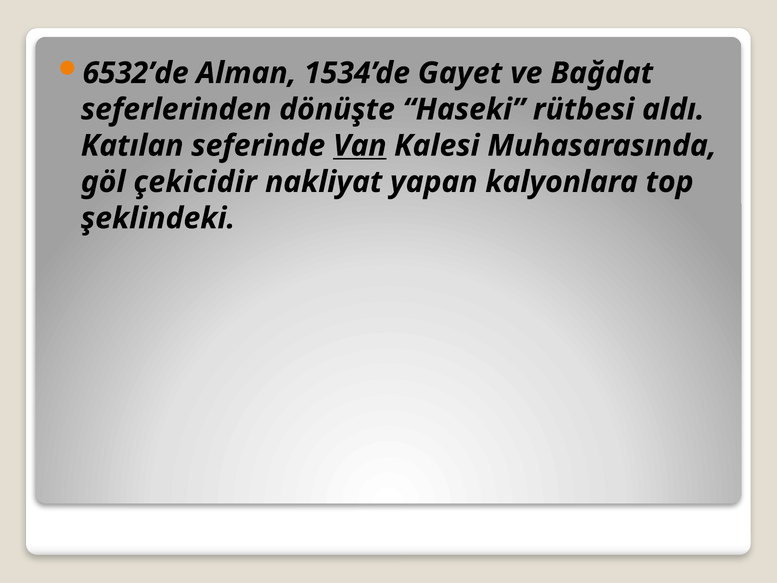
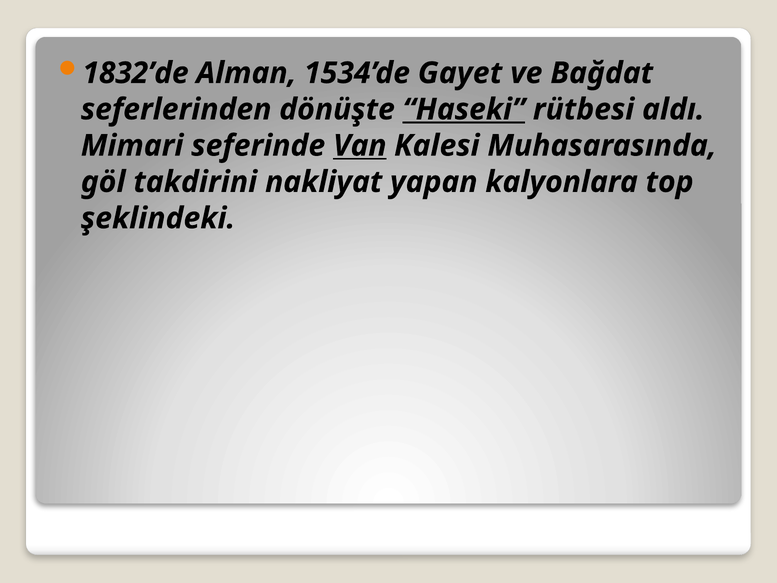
6532’de: 6532’de -> 1832’de (136, 73)
Haseki underline: none -> present (464, 109)
Katılan: Katılan -> Mimari (132, 146)
çekicidir: çekicidir -> takdirini (195, 182)
